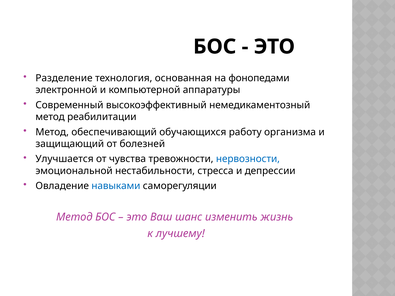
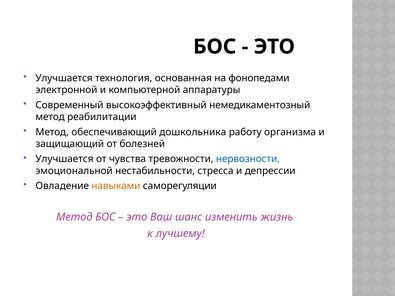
Разделение: Разделение -> Улучшается (64, 78)
обучающихся: обучающихся -> дошкольника (193, 132)
навыками colour: blue -> orange (116, 186)
